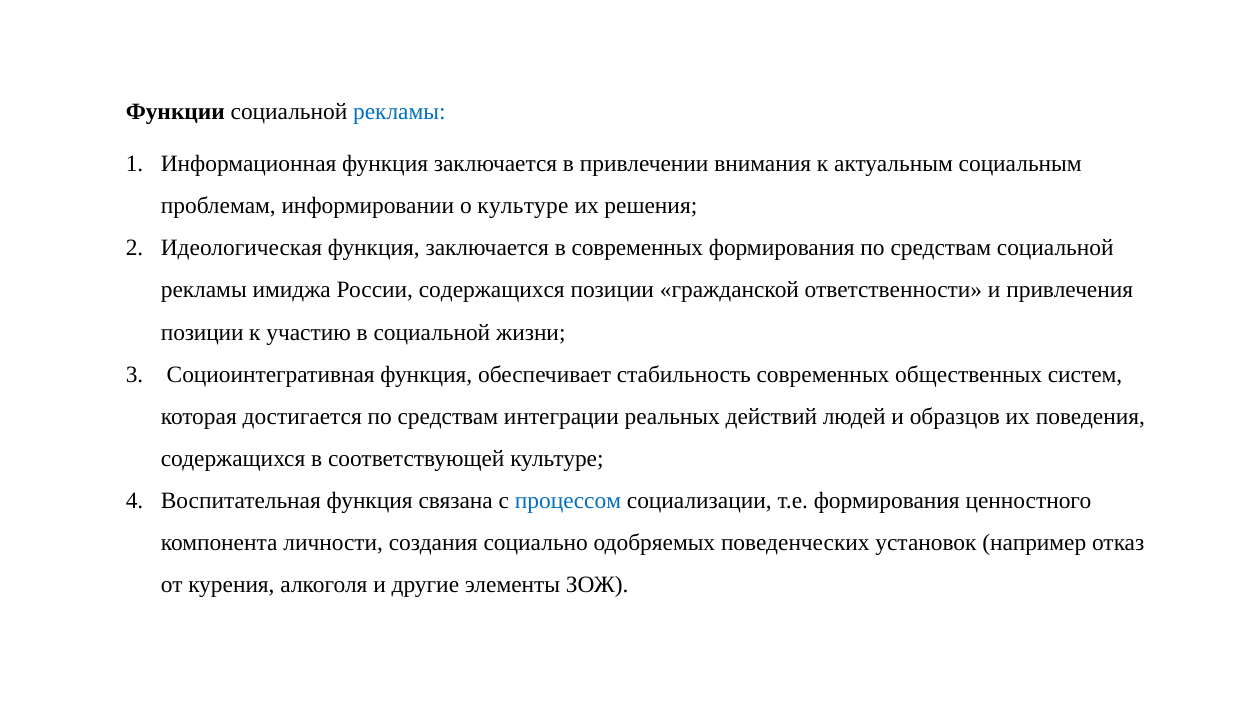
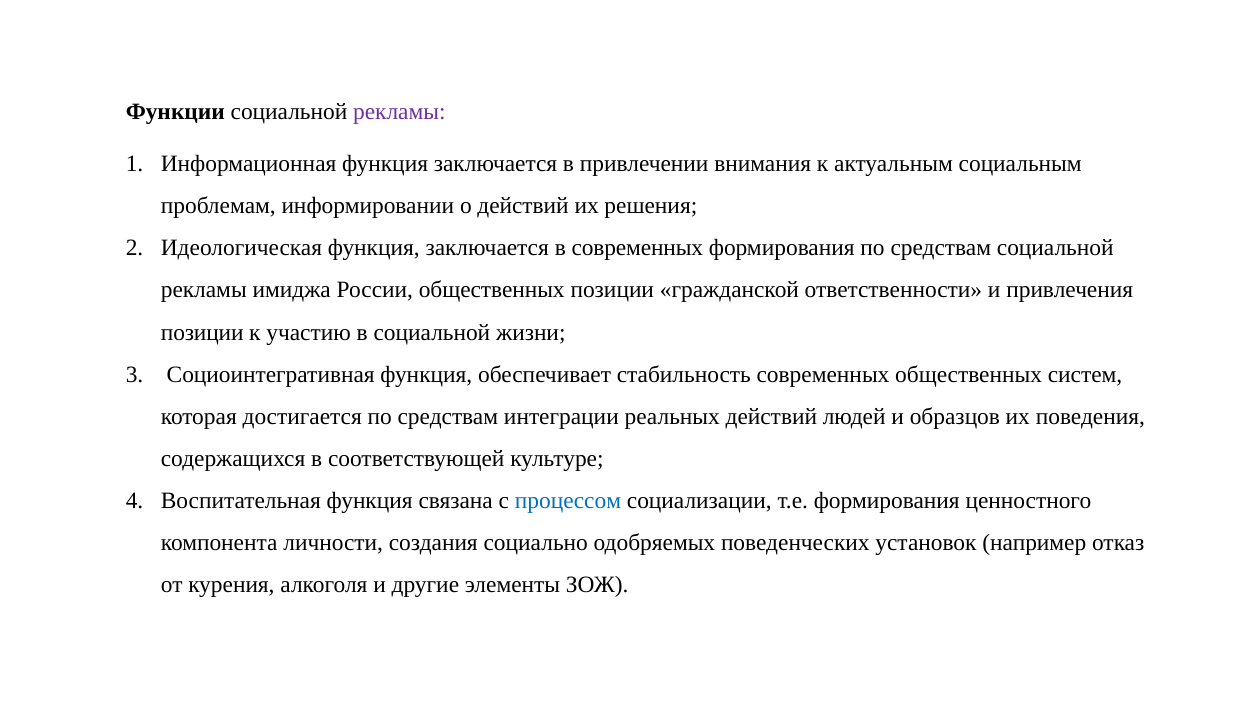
рекламы colour: blue -> purple (399, 111)
о культуре: культуре -> действий (523, 206)
России содержащихся: содержащихся -> общественных (492, 290)
